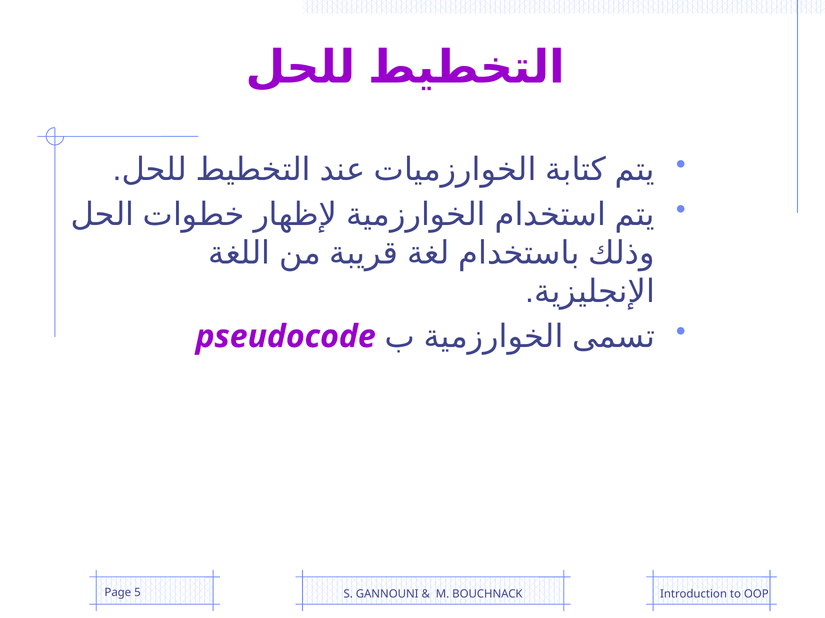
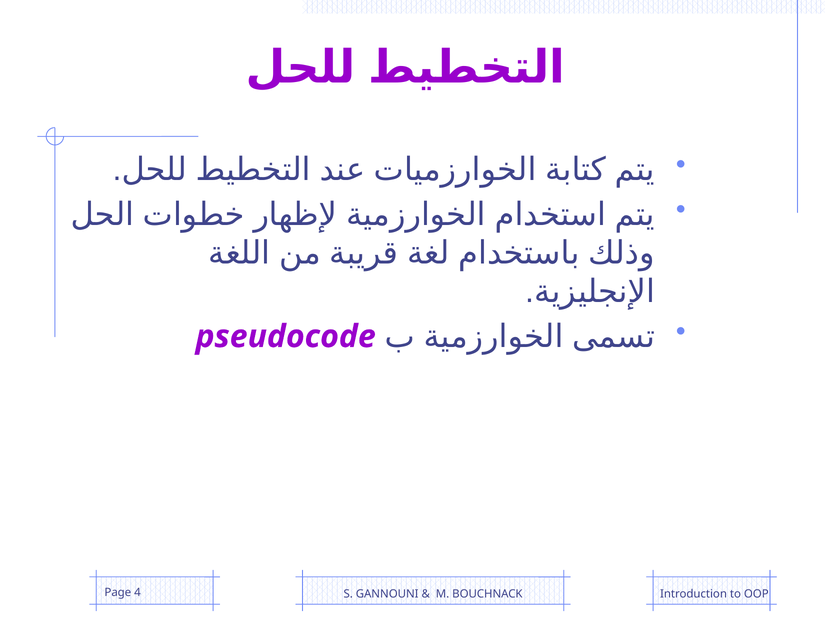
5: 5 -> 4 (137, 593)
